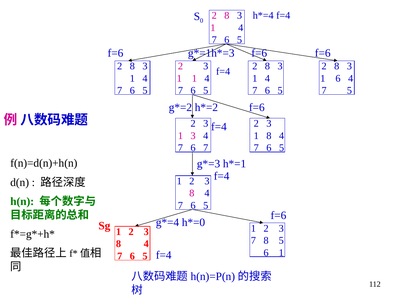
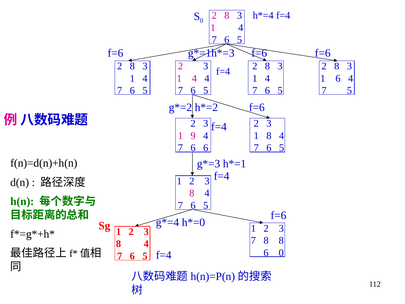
1: 1 -> 4 (194, 78)
1 3: 3 -> 9 (193, 136)
6 7: 7 -> 6 (206, 148)
8 5: 5 -> 8 (281, 240)
6 1: 1 -> 0 (281, 252)
